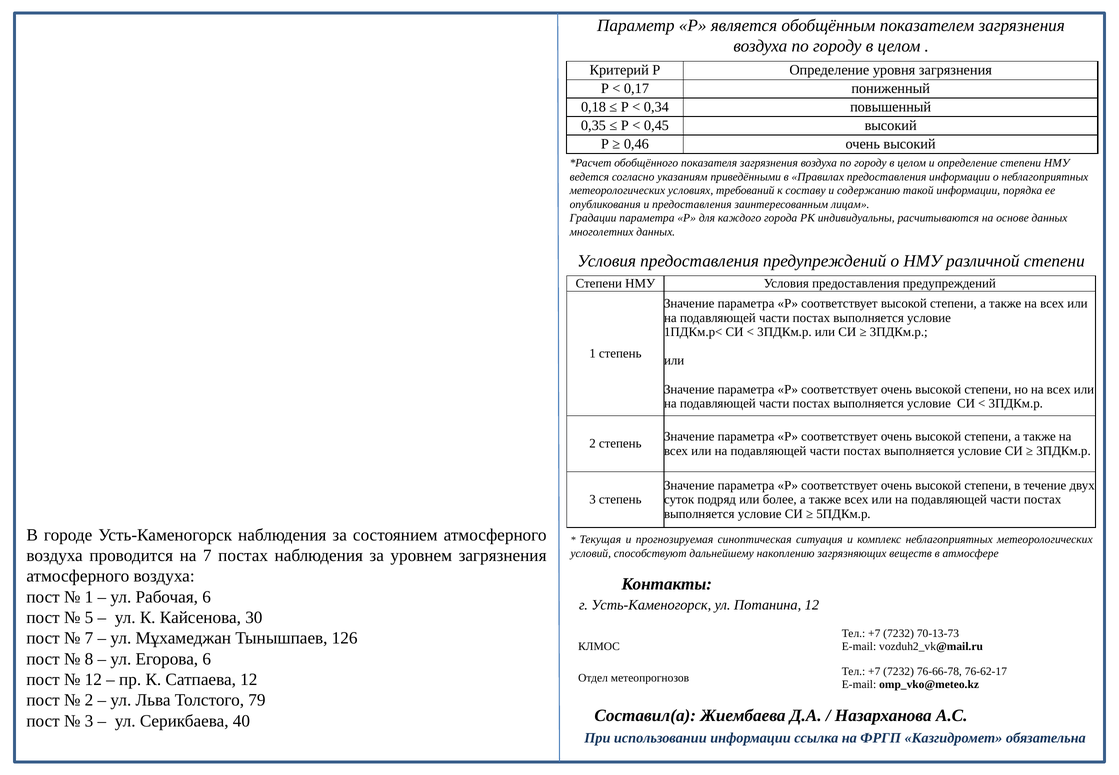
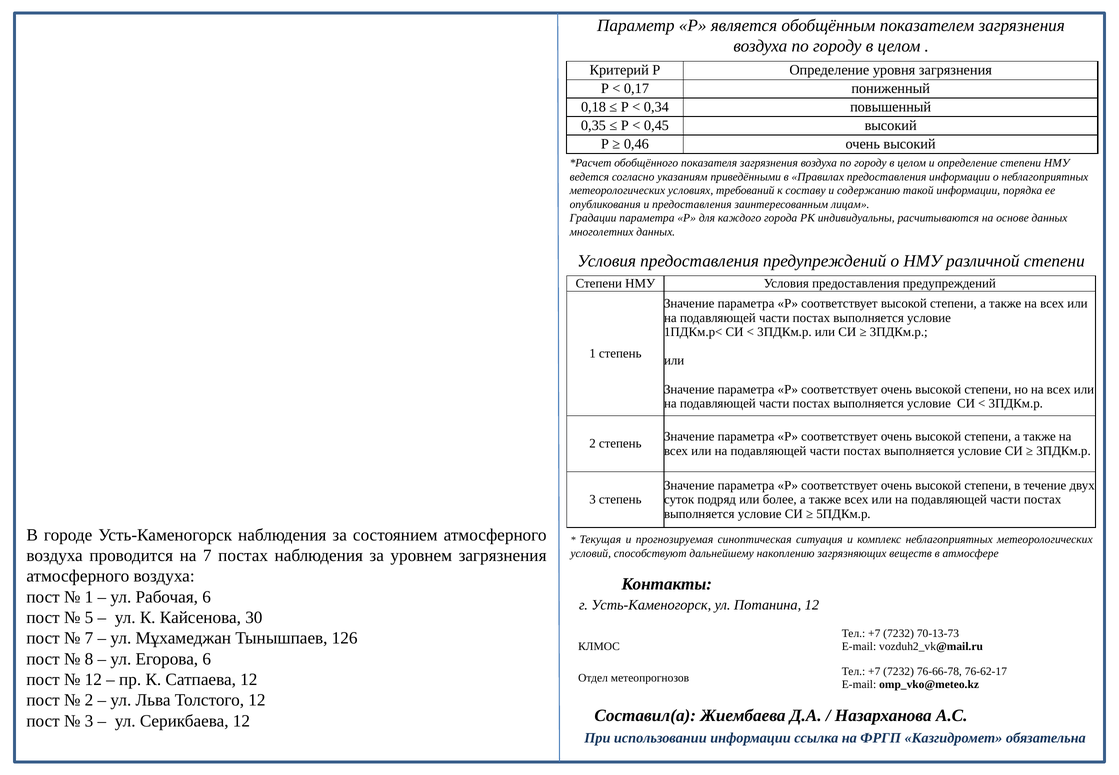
Толстого 79: 79 -> 12 (257, 700)
Серикбаева 40: 40 -> 12 (241, 721)
